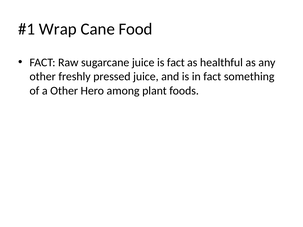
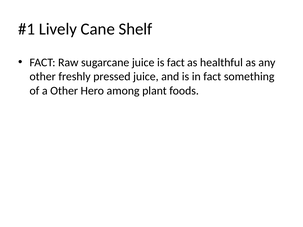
Wrap: Wrap -> Lively (58, 29)
Food: Food -> Shelf (135, 29)
